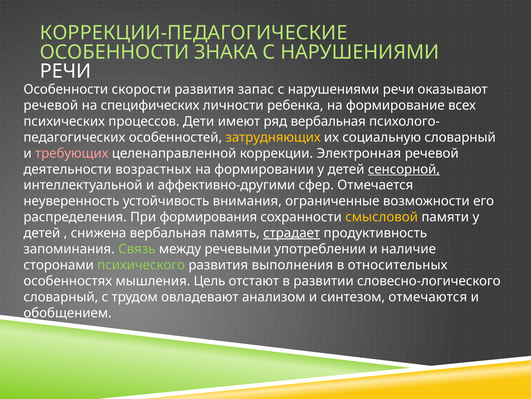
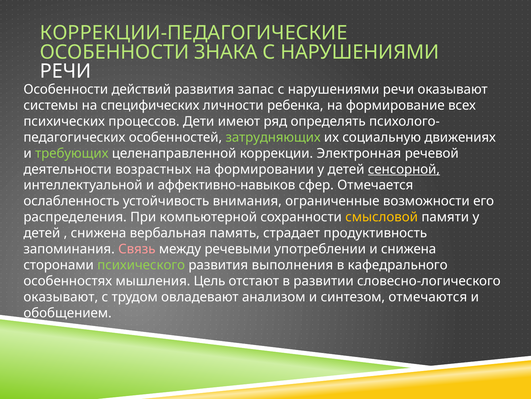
скорости: скорости -> действий (141, 89)
речевой: речевой -> системы (51, 105)
ряд вербальная: вербальная -> определять (328, 121)
затрудняющих colour: yellow -> light green (273, 137)
социальную словарный: словарный -> движениях (460, 137)
требующих colour: pink -> light green (72, 153)
аффективно-другими: аффективно-другими -> аффективно-навыков (226, 185)
неуверенность: неуверенность -> ослабленность (71, 201)
формирования: формирования -> компьютерной (208, 217)
страдает underline: present -> none (292, 233)
Связь colour: light green -> pink (137, 249)
и наличие: наличие -> снижена (409, 249)
относительных: относительных -> кафедрального (398, 265)
словарный: словарный -> оказывают (61, 296)
